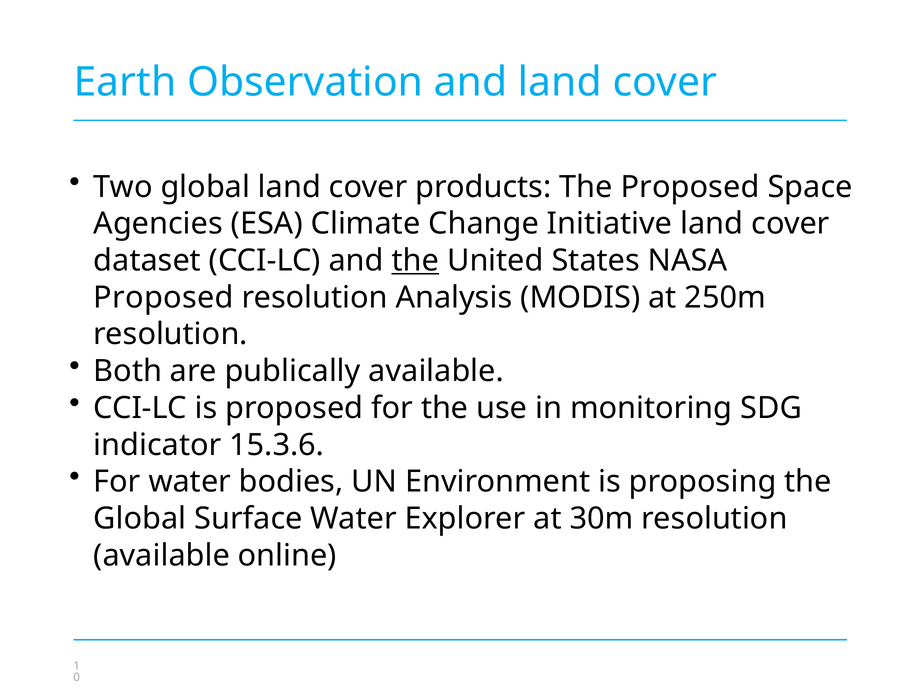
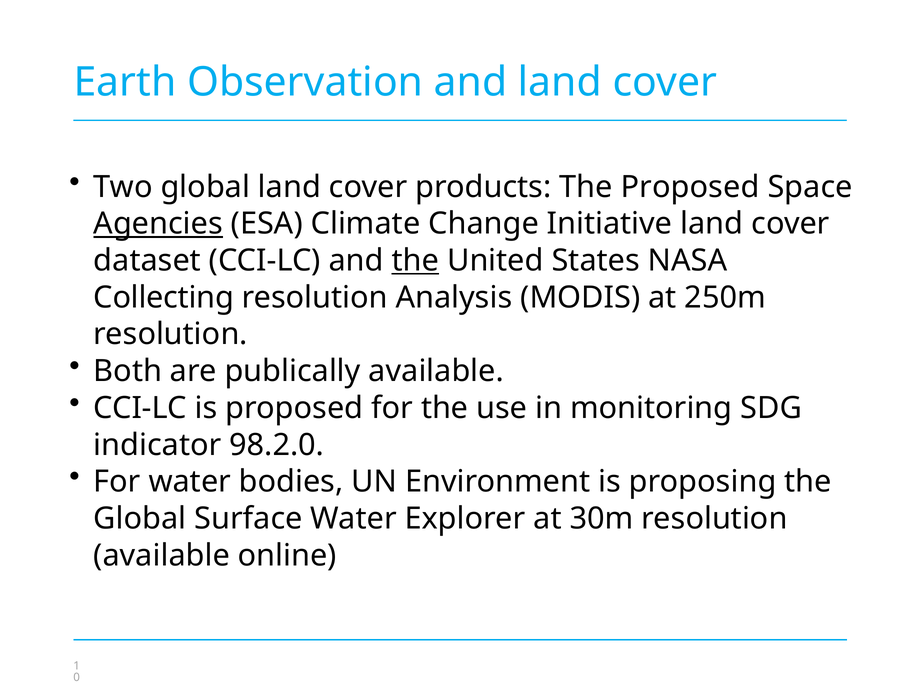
Agencies underline: none -> present (158, 224)
Proposed: Proposed -> Collecting (164, 297)
15.3.6: 15.3.6 -> 98.2.0 (277, 445)
